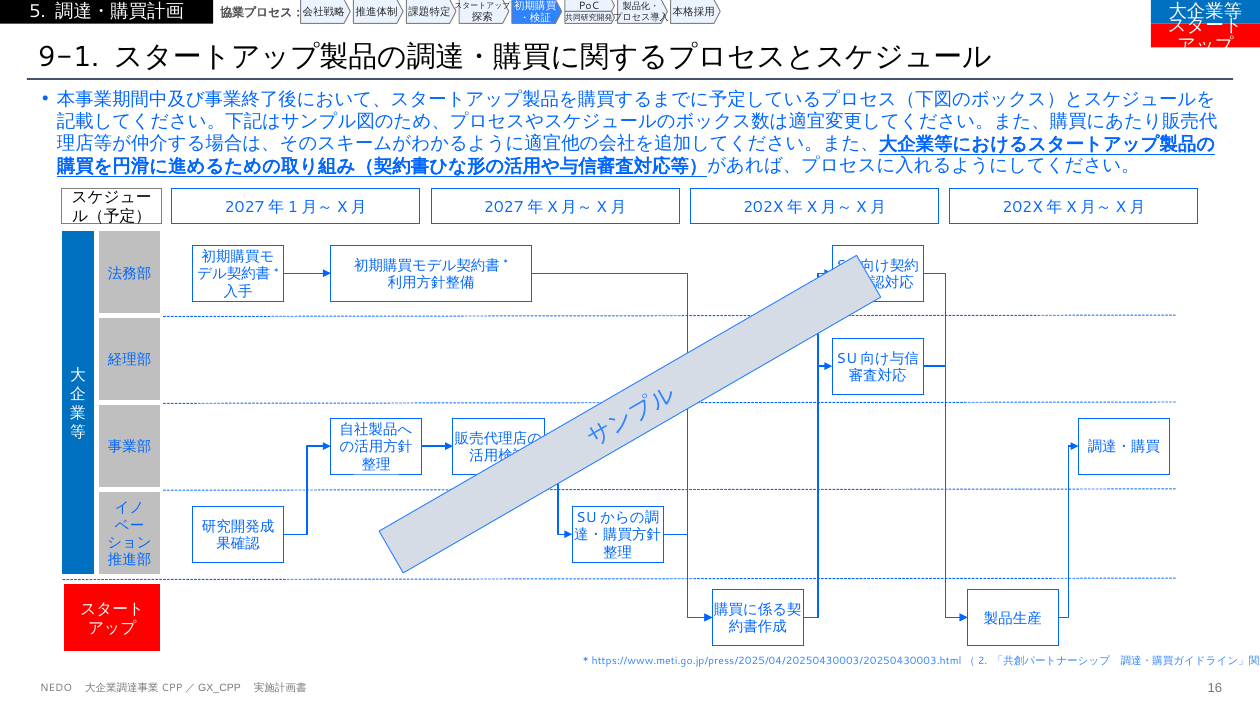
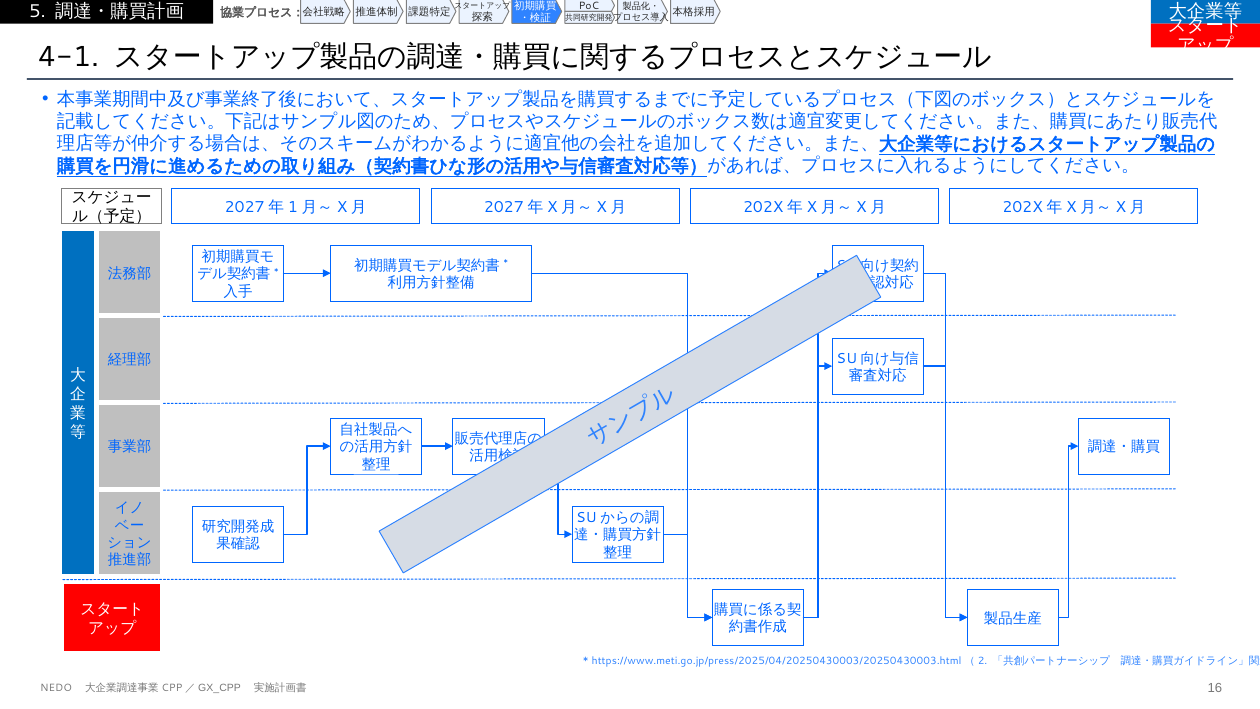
9-1: 9-1 -> 4-1 (68, 57)
